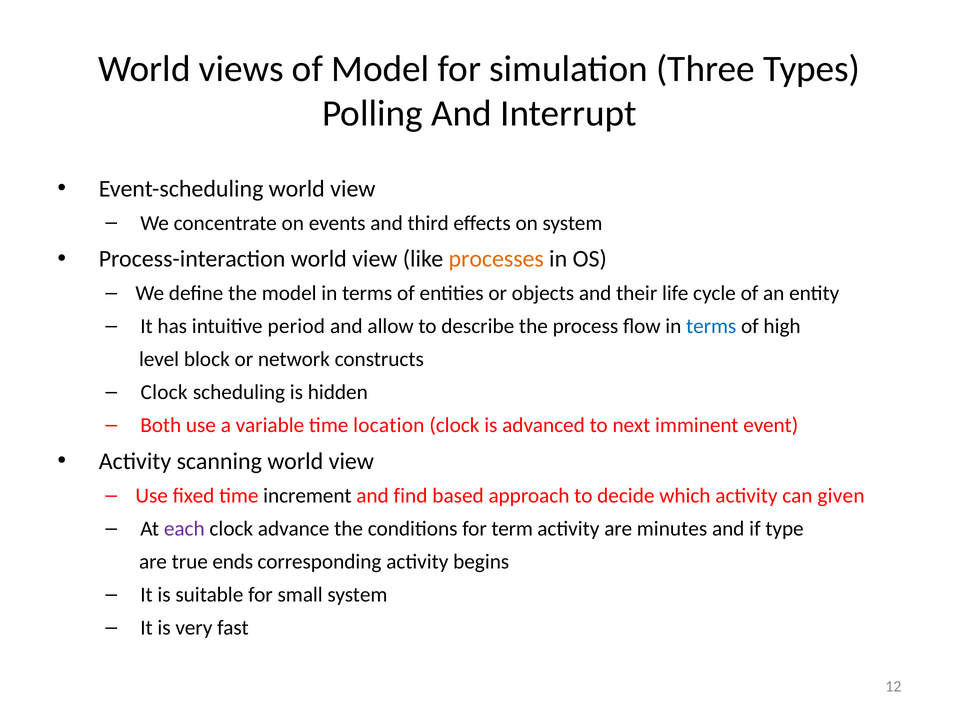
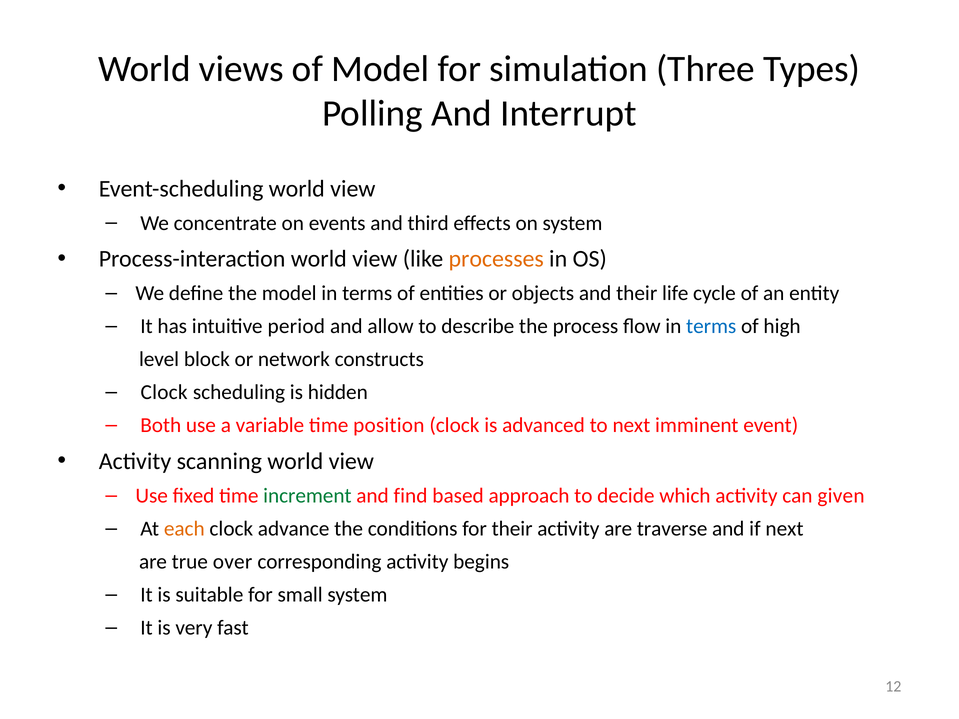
location: location -> position (389, 426)
increment colour: black -> green (307, 496)
each colour: purple -> orange (184, 529)
for term: term -> their (512, 529)
minutes: minutes -> traverse (672, 529)
if type: type -> next (785, 529)
ends: ends -> over (233, 562)
